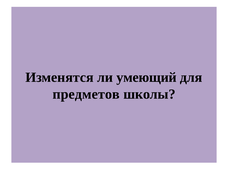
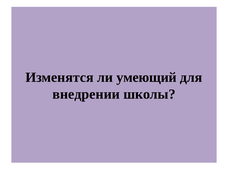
предметов: предметов -> внедрении (86, 94)
